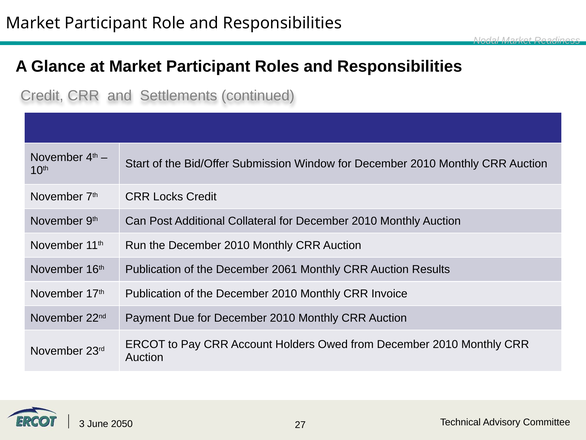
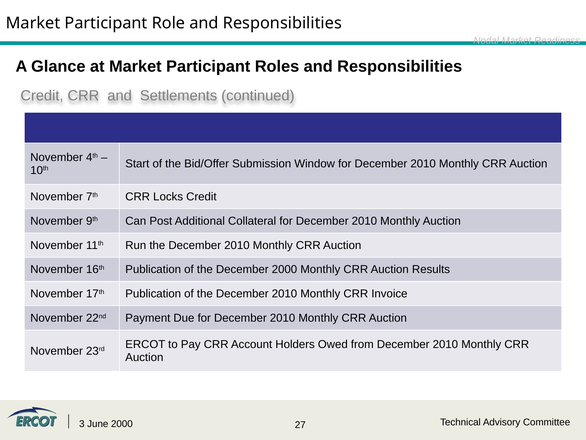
December 2061: 2061 -> 2000 (284, 269)
June 2050: 2050 -> 2000 (122, 423)
